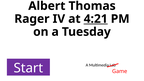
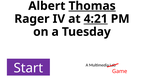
Thomas underline: none -> present (92, 6)
